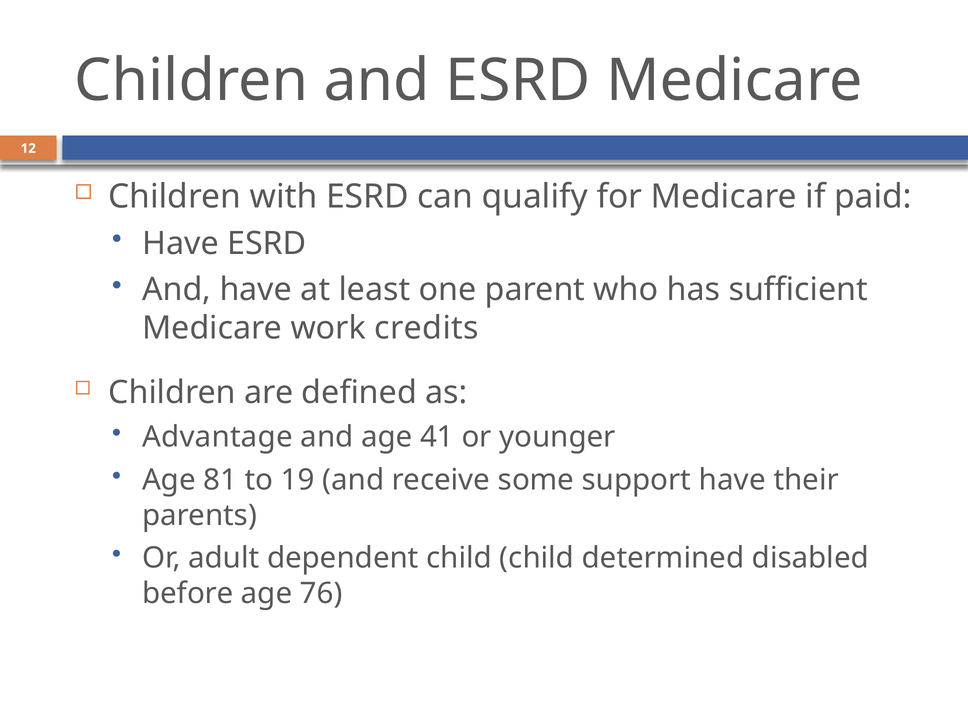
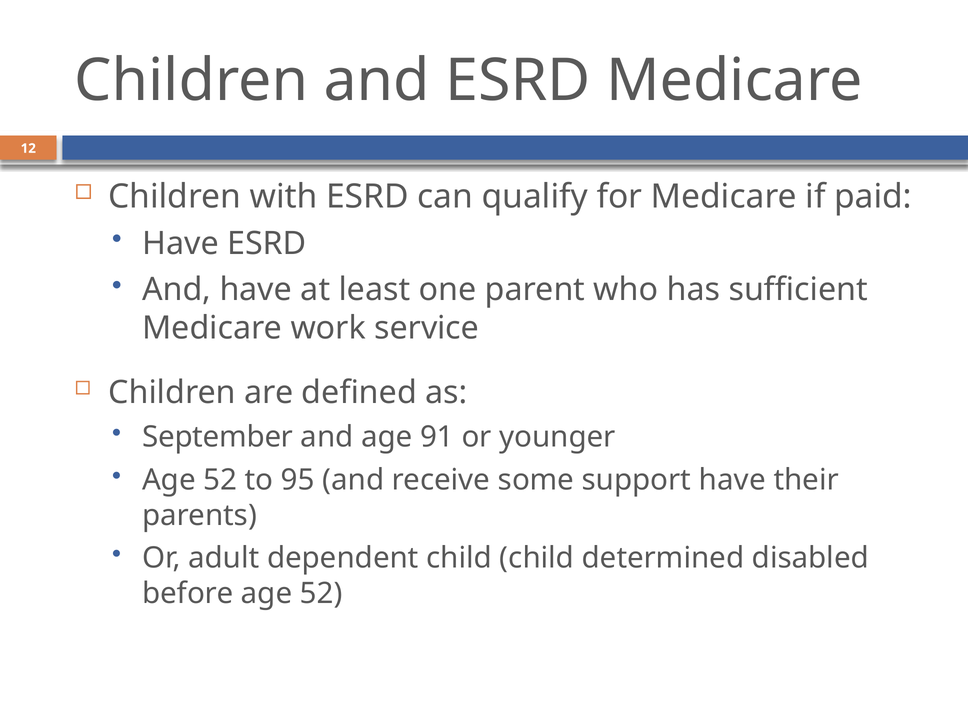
credits: credits -> service (427, 328)
Advantage: Advantage -> September (218, 437)
41: 41 -> 91 (437, 437)
81: 81 -> 52 (220, 480)
19: 19 -> 95 (298, 480)
before age 76: 76 -> 52 (321, 594)
